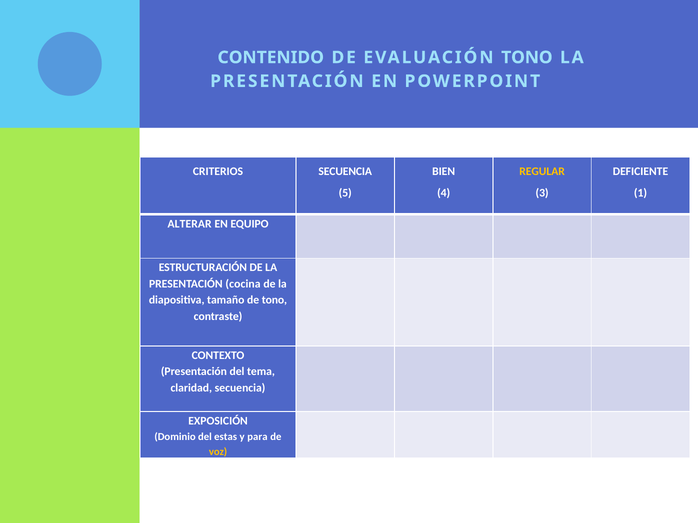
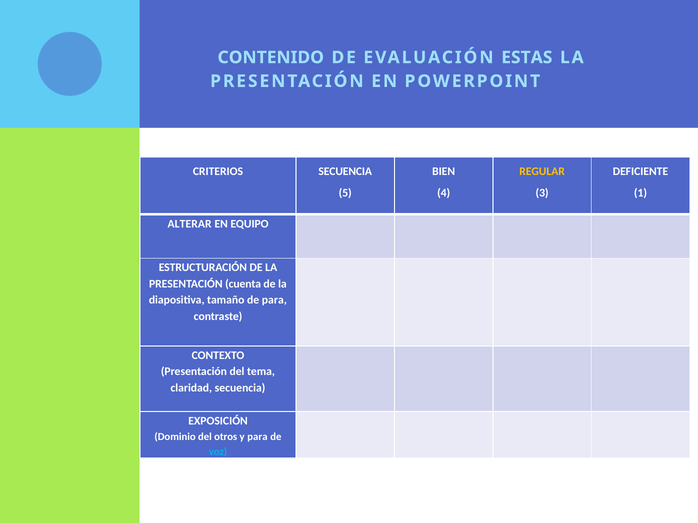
EVALUACIÓN TONO: TONO -> ESTAS (527, 58)
cocina: cocina -> cuenta (243, 284)
de tono: tono -> para (274, 300)
estas: estas -> otros (226, 437)
voz colour: yellow -> light blue (218, 452)
